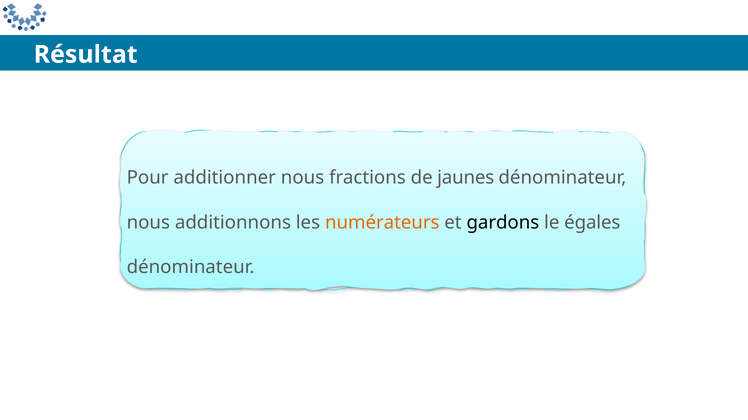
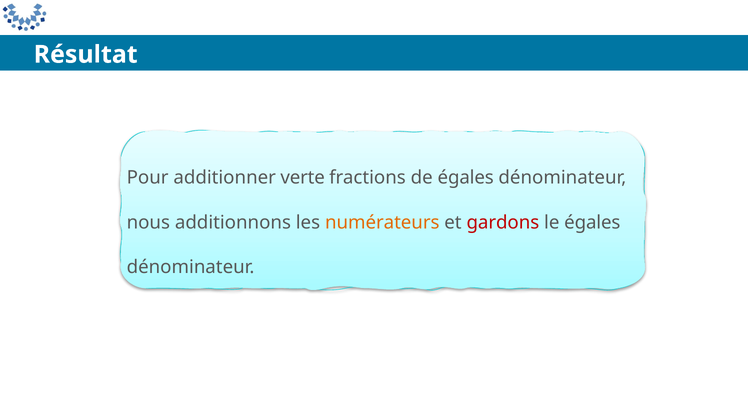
additionner nous: nous -> verte (303, 178)
de jaunes: jaunes -> égales (466, 178)
gardons colour: black -> red (503, 223)
